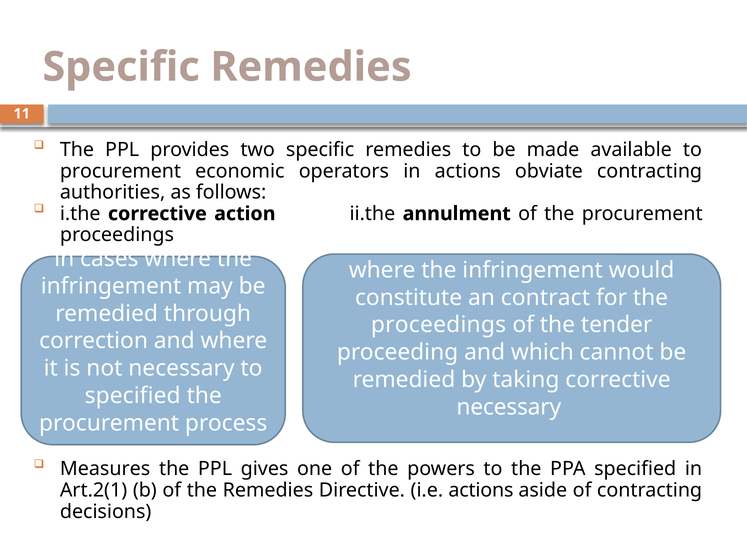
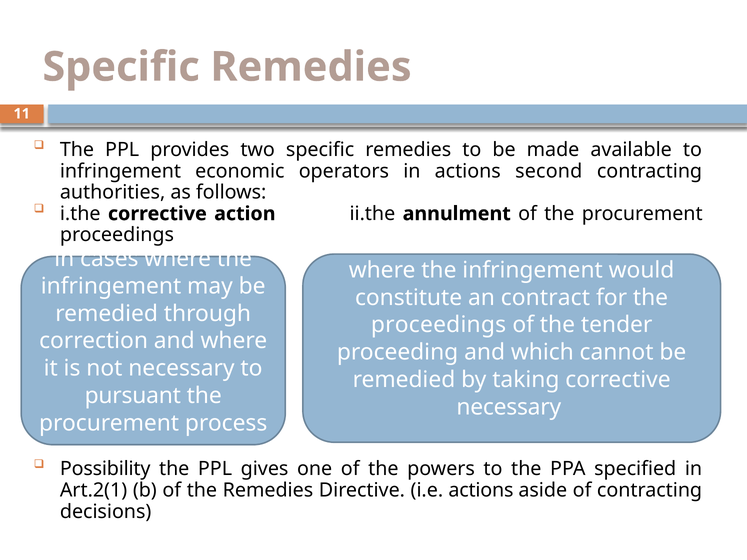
procurement: procurement -> infringement (120, 171)
obviate: obviate -> second (549, 171)
specified: specified -> pursuant (133, 396)
Measures: Measures -> Possibility (105, 469)
